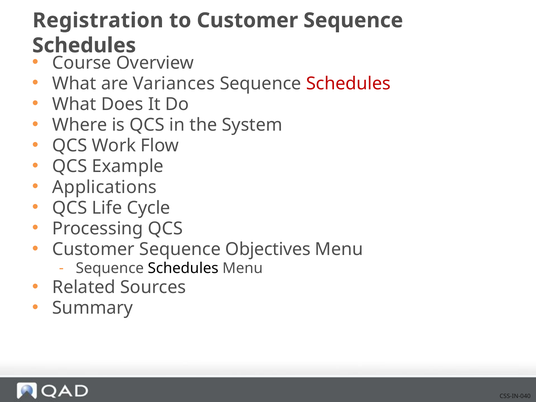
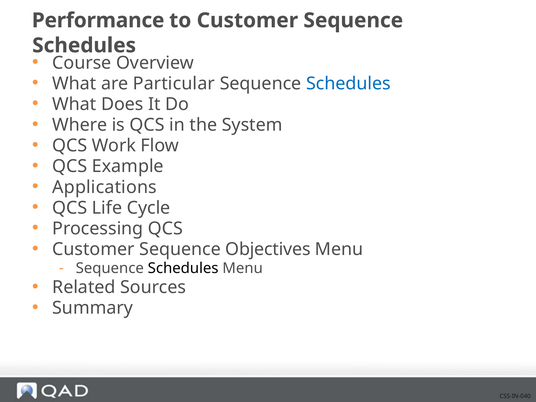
Registration: Registration -> Performance (98, 20)
Variances: Variances -> Particular (174, 83)
Schedules colour: red -> blue (348, 83)
